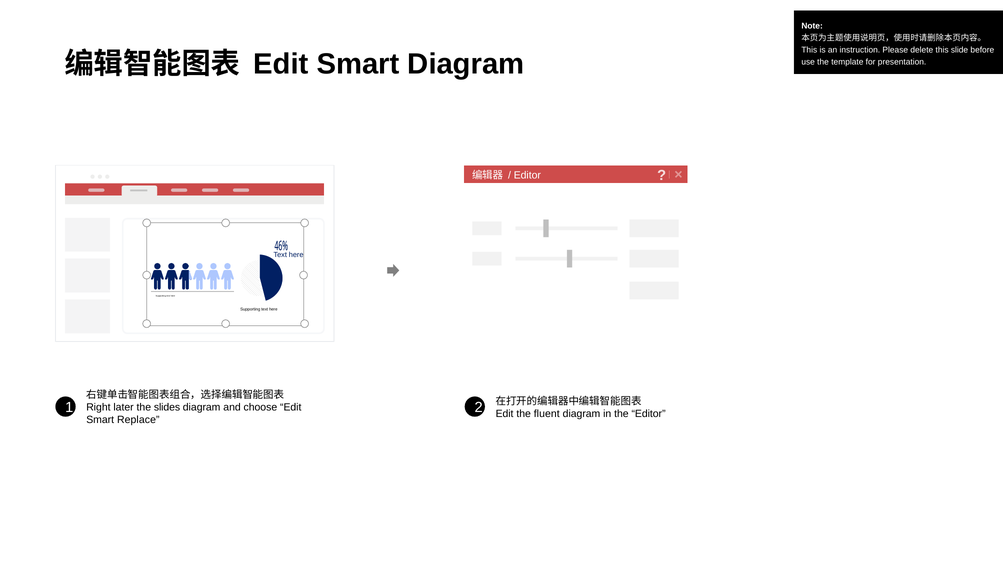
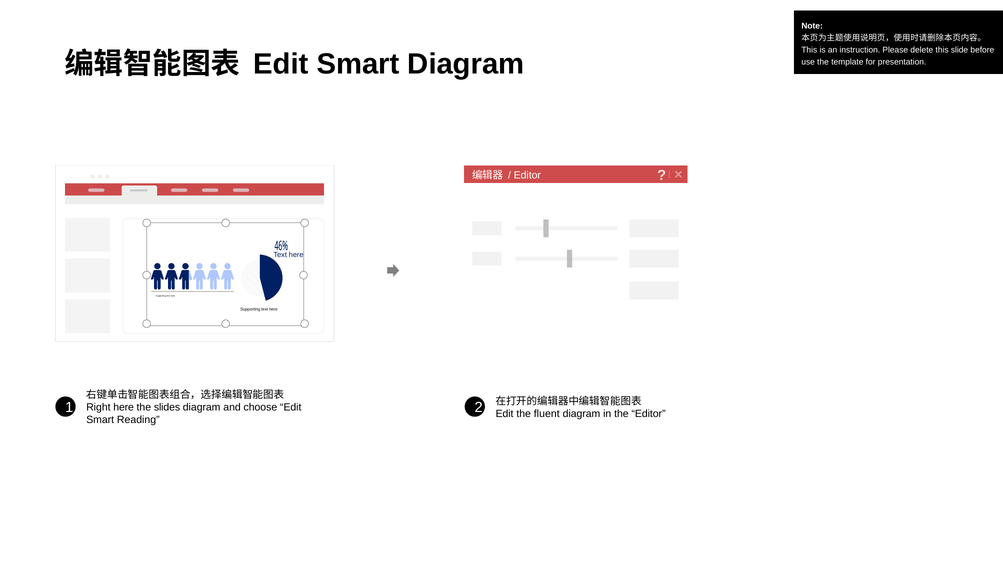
Right later: later -> here (124, 407)
Replace: Replace -> Reading (138, 420)
